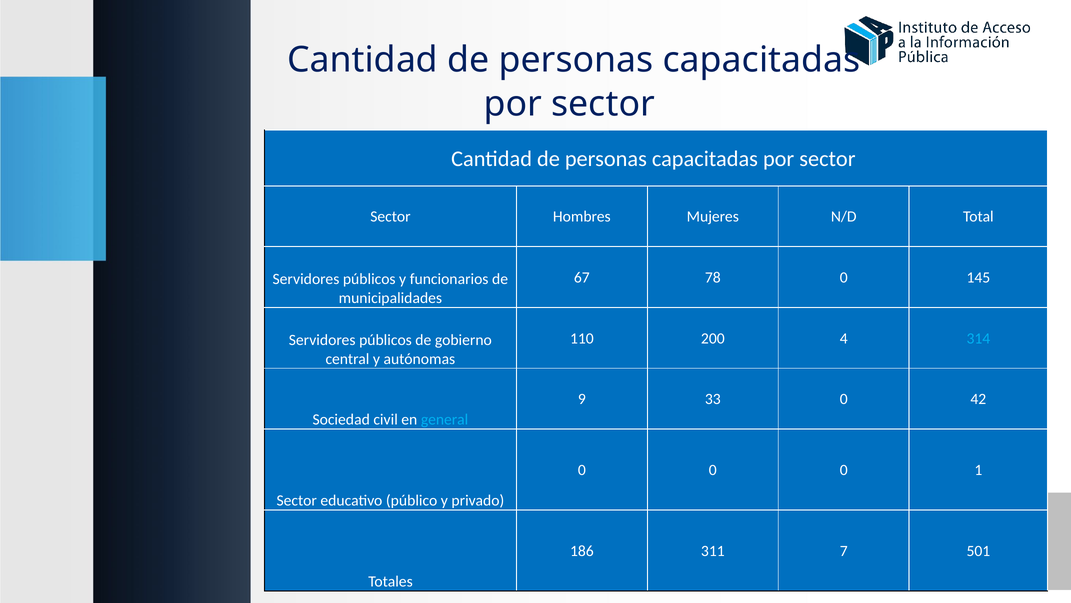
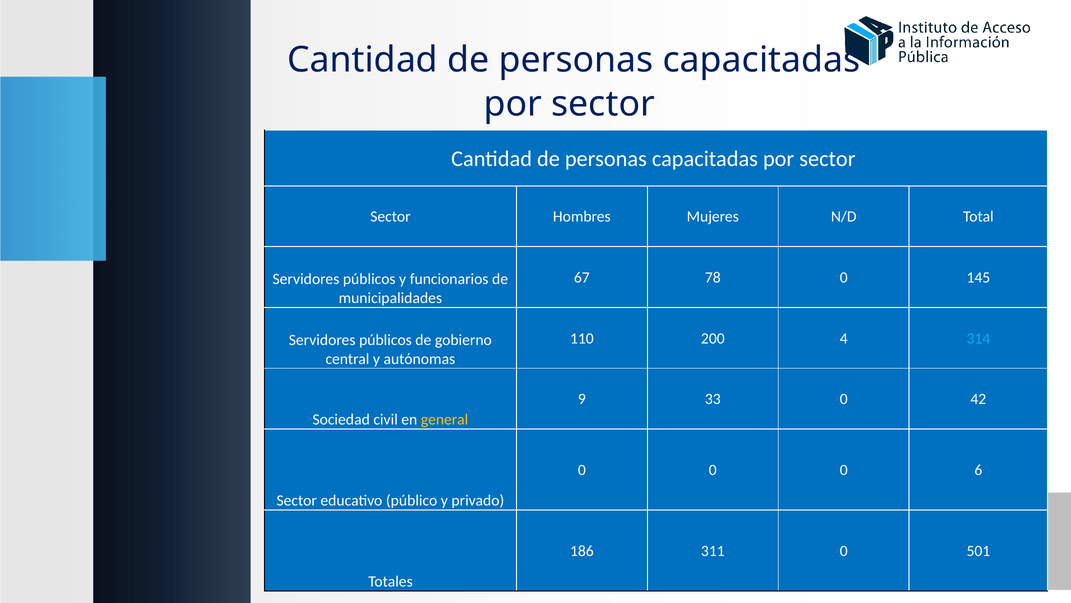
general colour: light blue -> yellow (445, 419)
1: 1 -> 6 (978, 470)
311 7: 7 -> 0 (844, 551)
